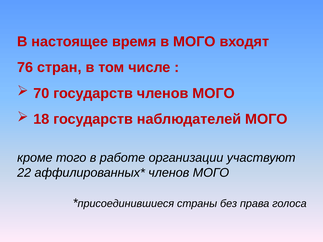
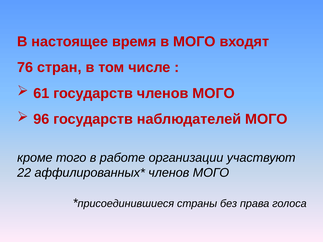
70: 70 -> 61 (41, 93)
18: 18 -> 96 (41, 119)
